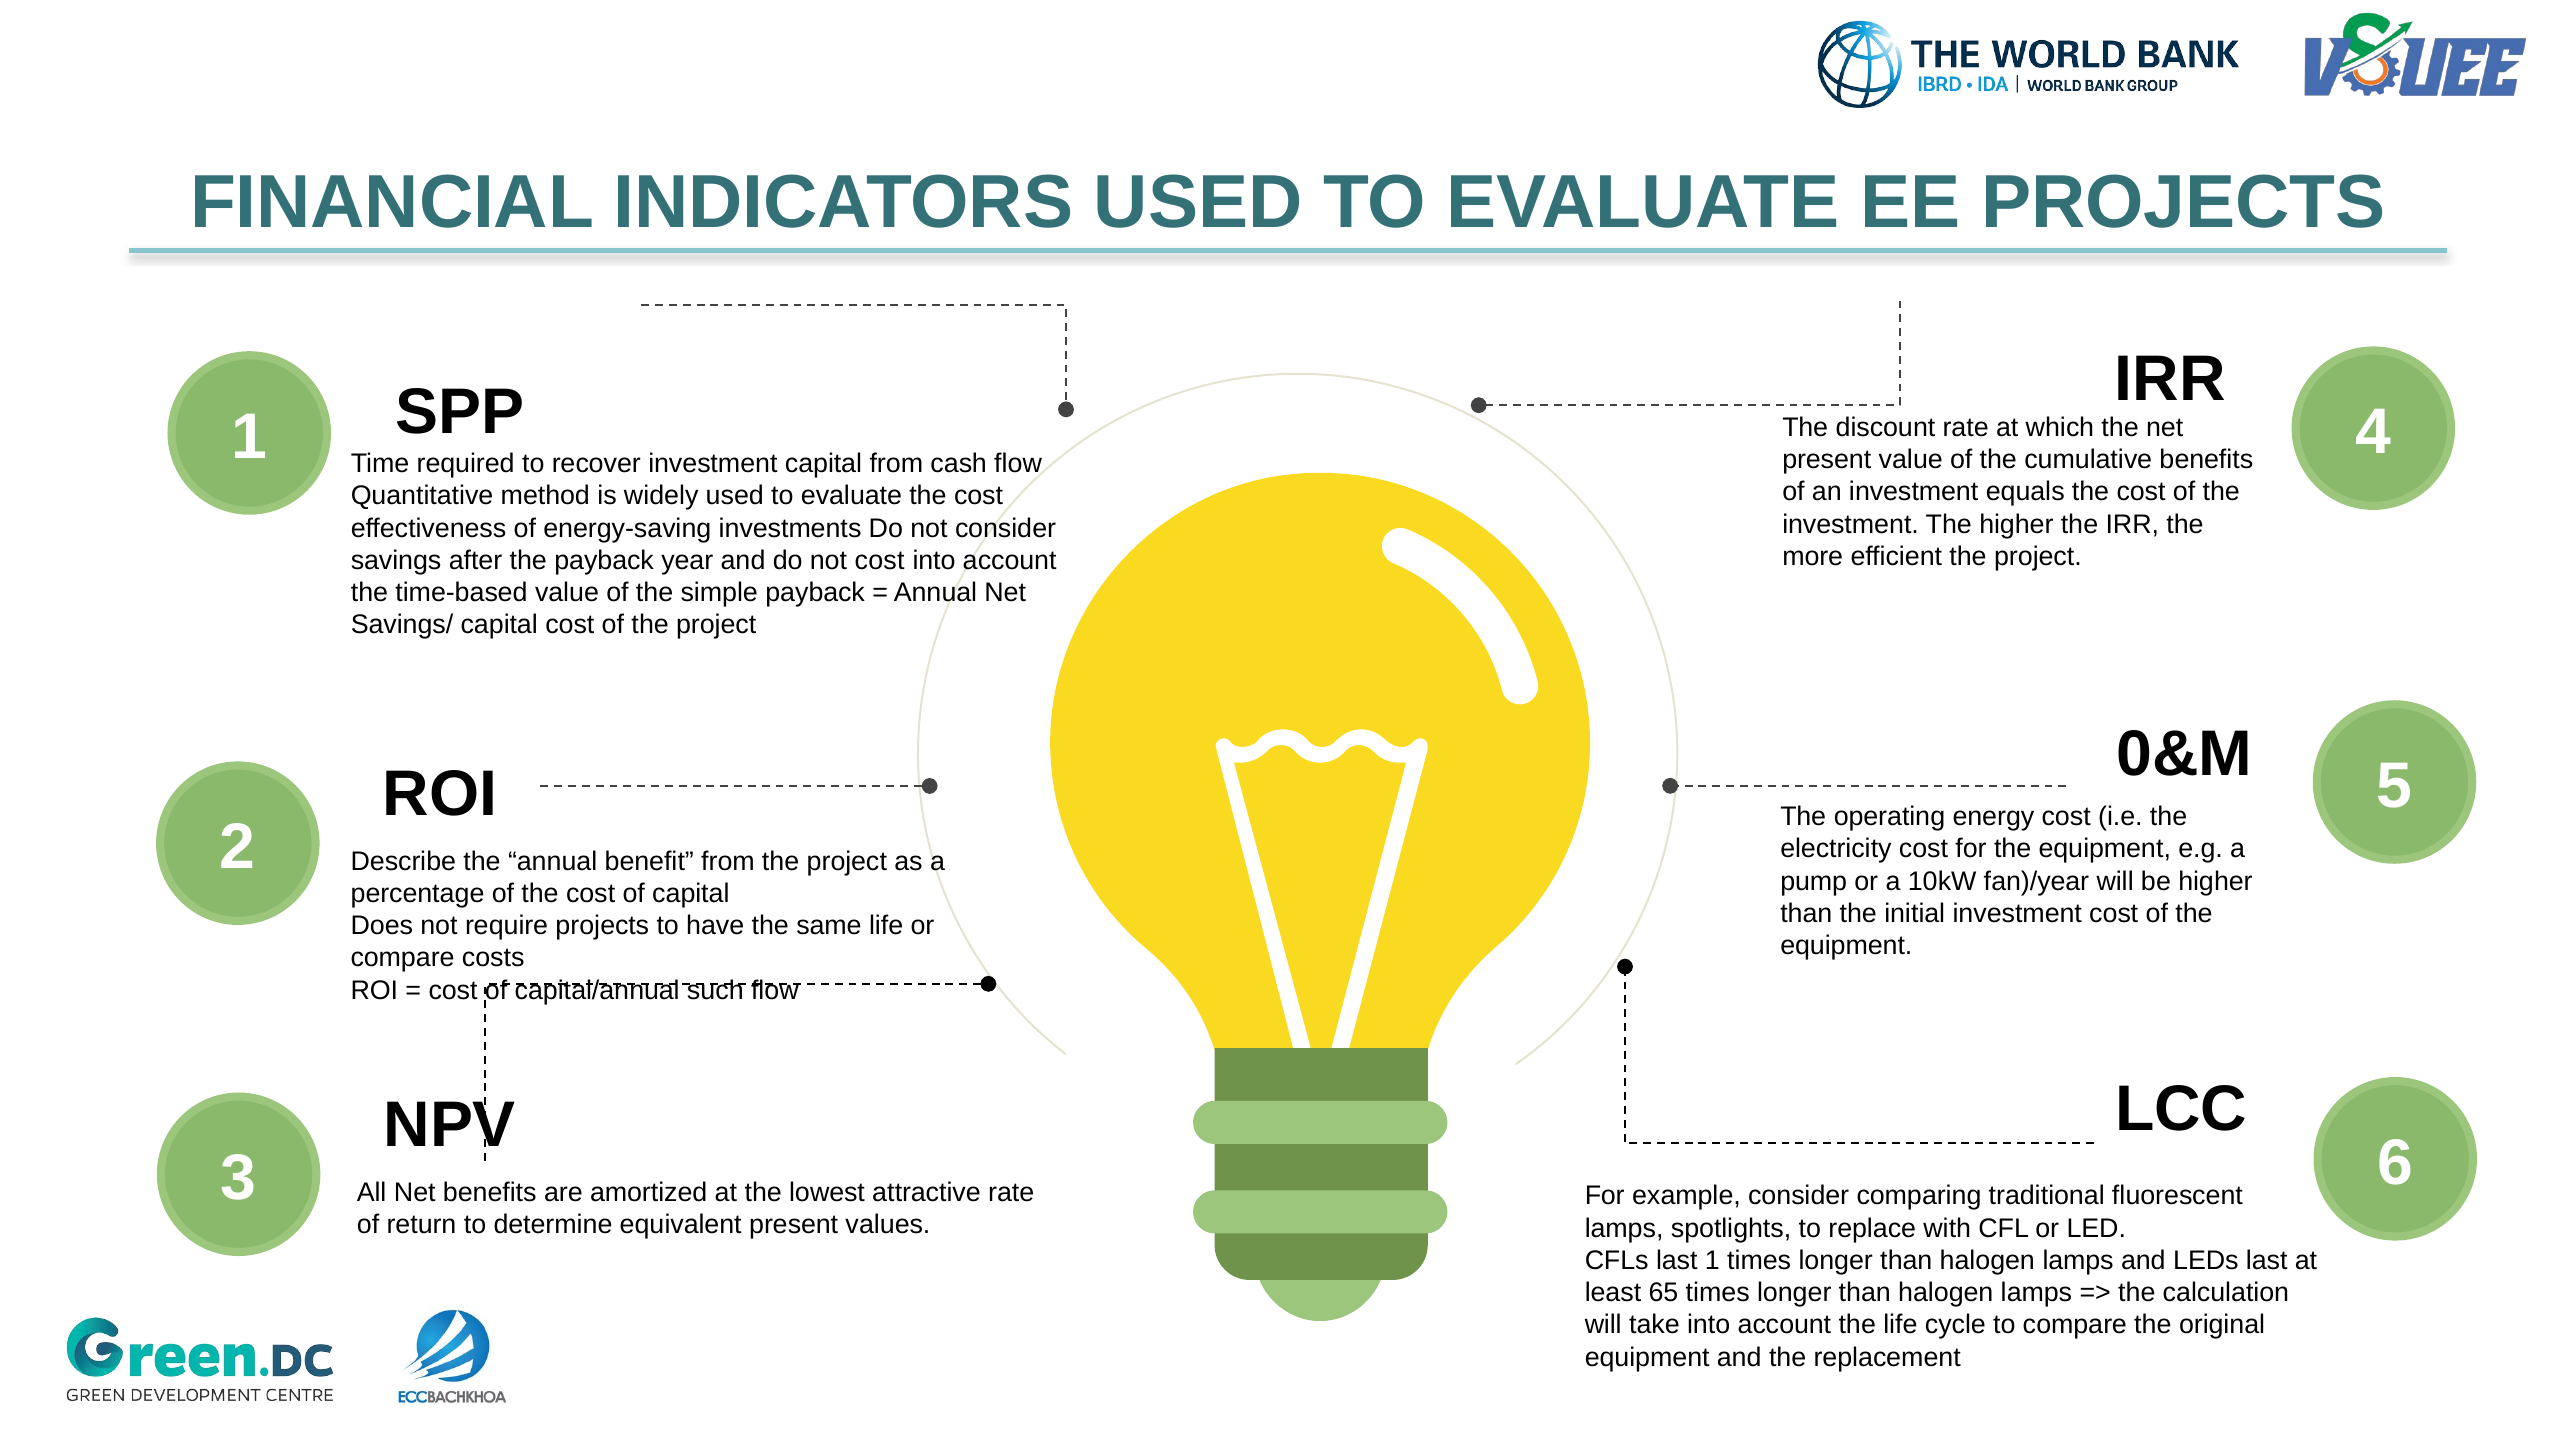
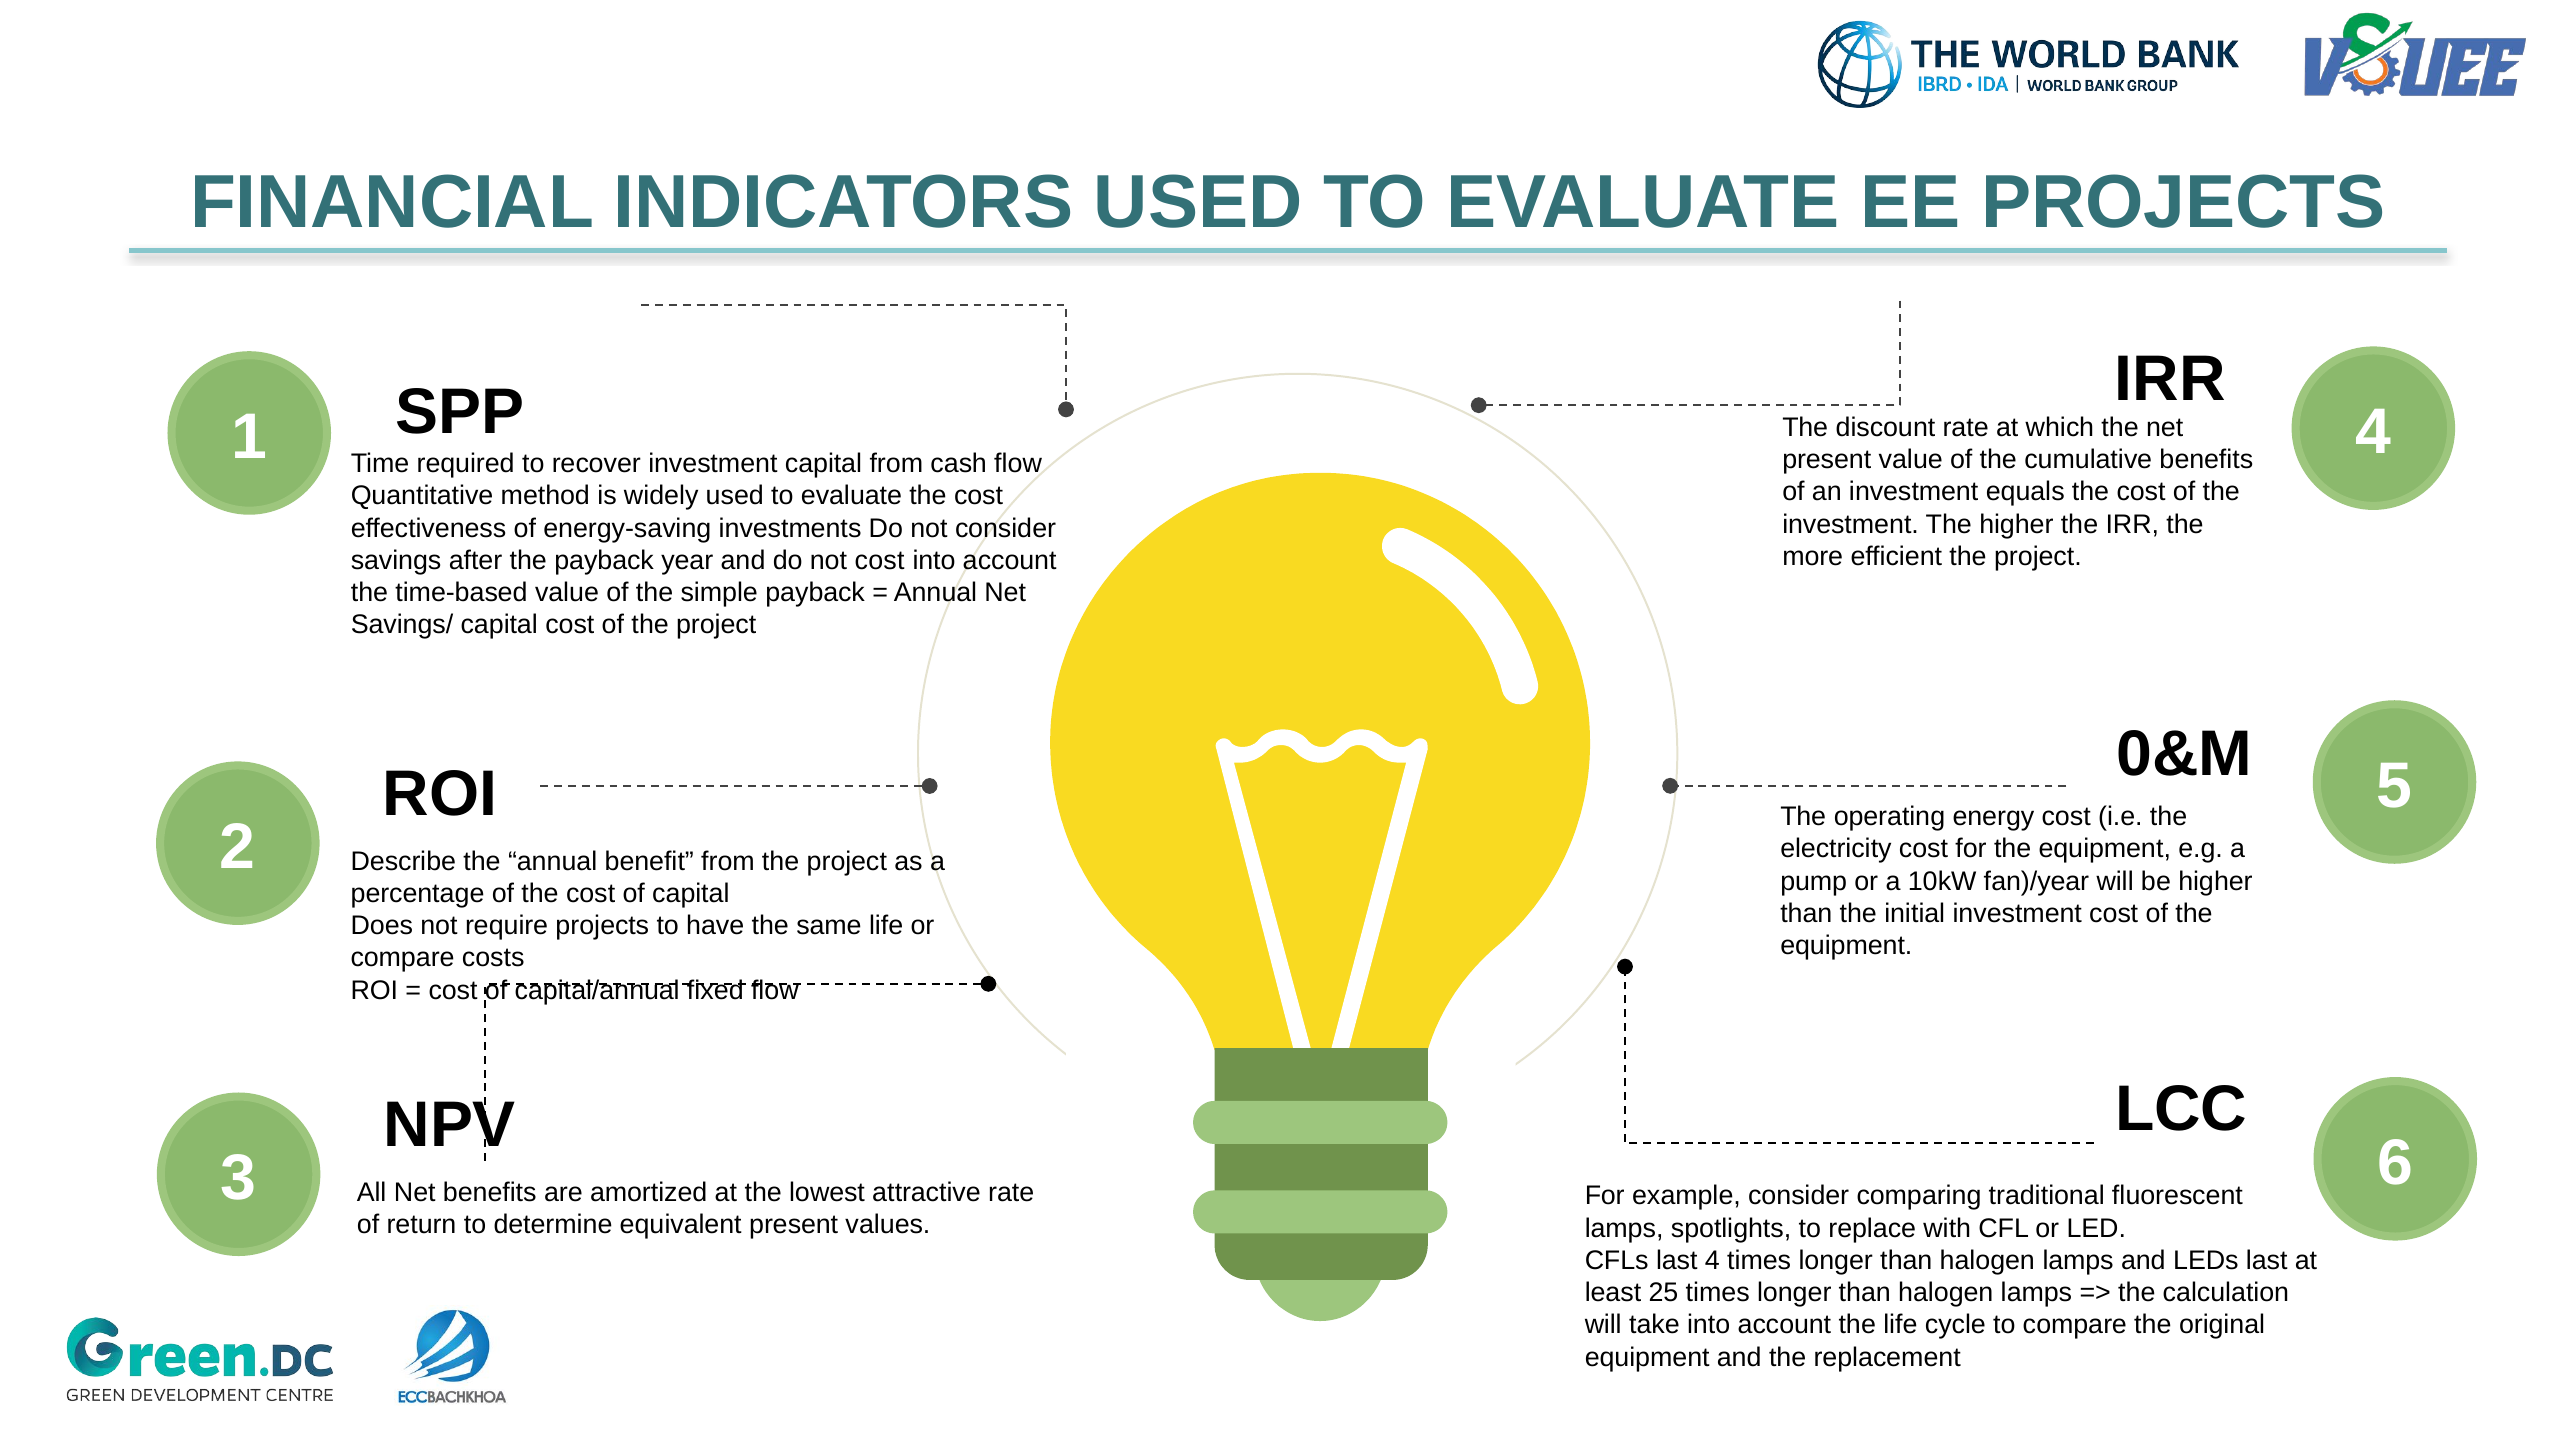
such: such -> fixed (715, 990)
last 1: 1 -> 4 (1712, 1261)
65: 65 -> 25 (1663, 1293)
